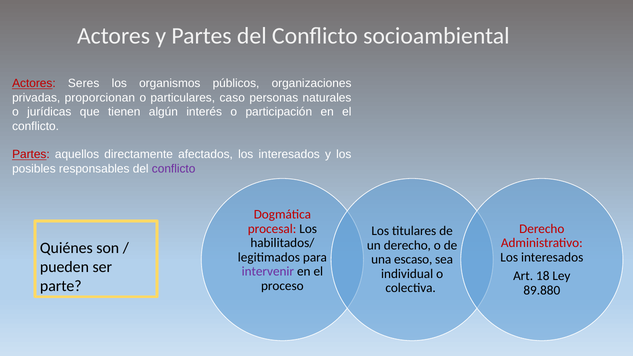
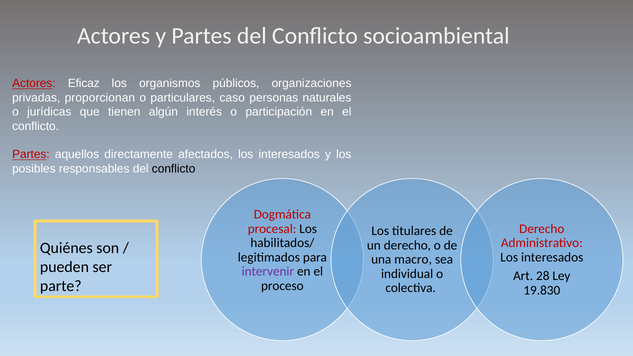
Seres: Seres -> Eficaz (84, 83)
conflicto colour: purple -> black (174, 169)
escaso: escaso -> macro (413, 260)
18: 18 -> 28 (543, 276)
89.880: 89.880 -> 19.830 (542, 290)
